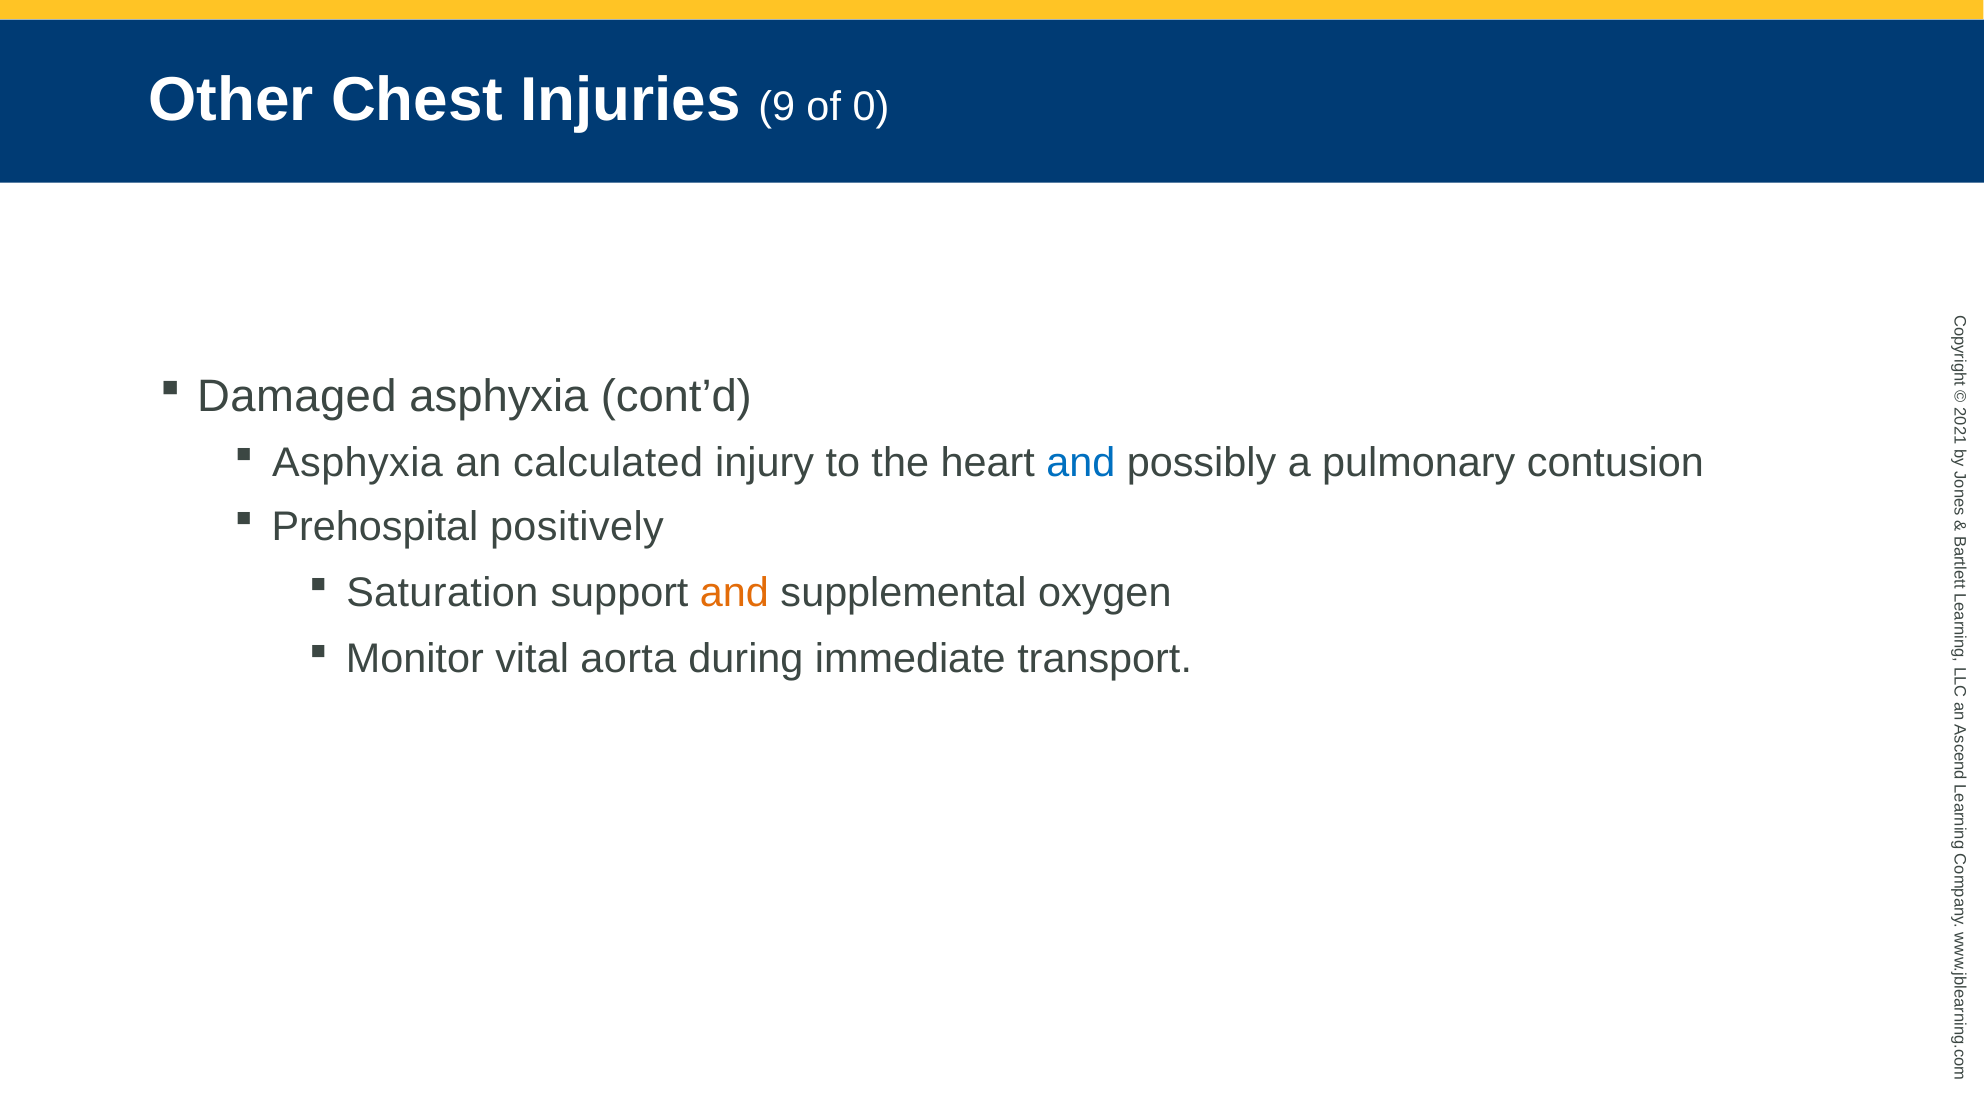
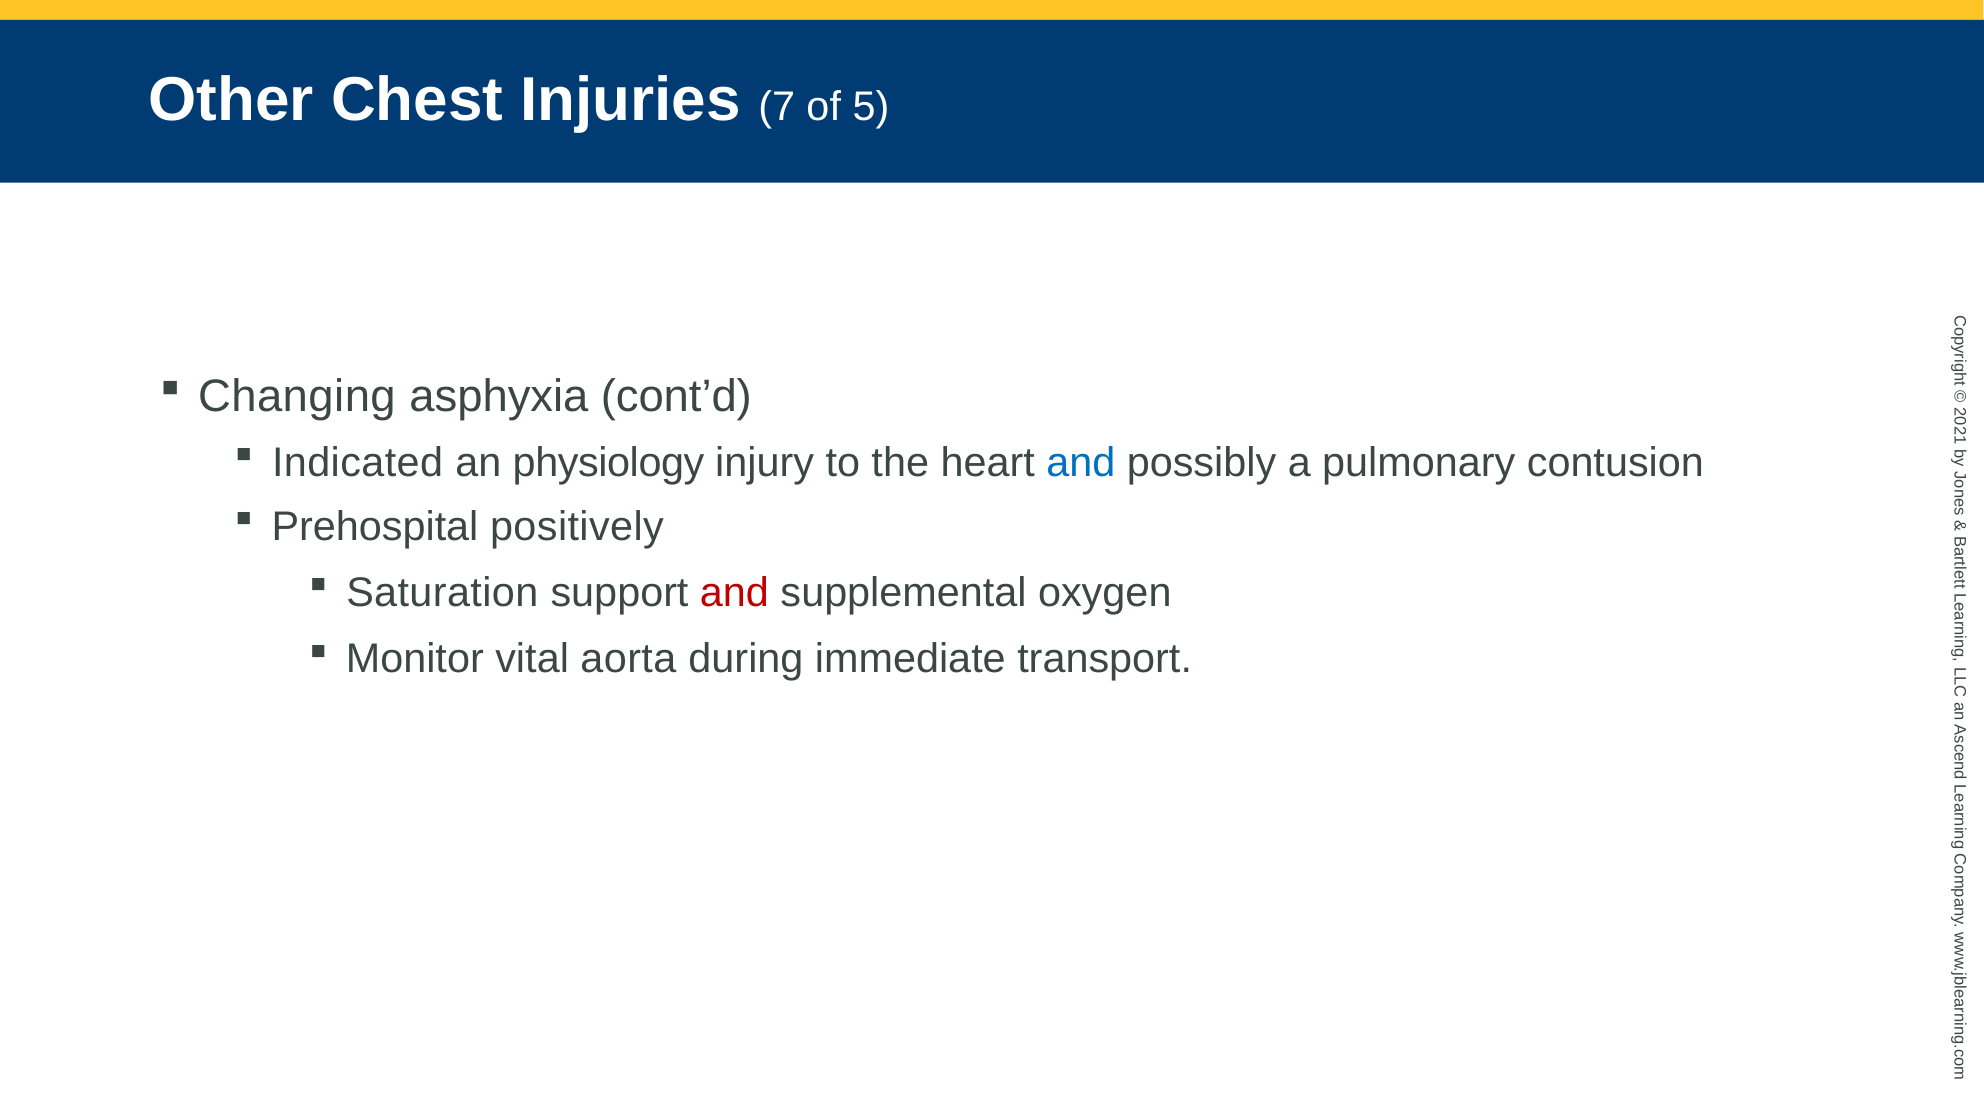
9: 9 -> 7 (777, 107)
of 0: 0 -> 5 (871, 107)
Damaged: Damaged -> Changing (297, 396)
Asphyxia: Asphyxia -> Indicated (358, 463)
calculated: calculated -> physiology (609, 463)
and colour: orange -> red (734, 593)
